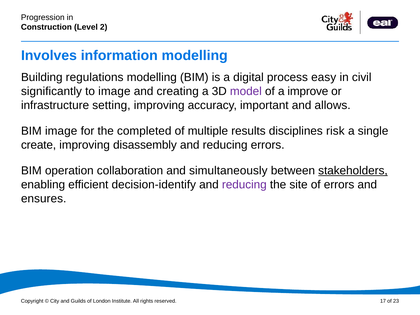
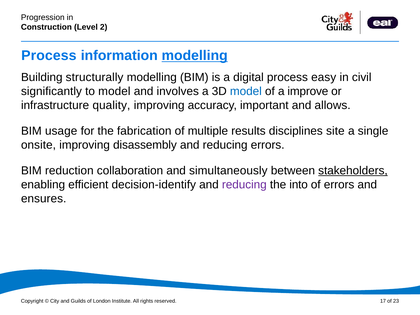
Involves: Involves -> Process (49, 56)
modelling underline: none -> present (195, 56)
regulations: regulations -> structurally (95, 77)
to image: image -> model (114, 91)
creating: creating -> involves (178, 91)
model colour: purple -> blue (246, 91)
setting: setting -> quality (111, 105)
BIM image: image -> usage (61, 131)
completed: completed -> fabrication (144, 131)
risk: risk -> site (335, 131)
create: create -> onsite (38, 145)
operation: operation -> reduction (69, 171)
site: site -> into (299, 185)
